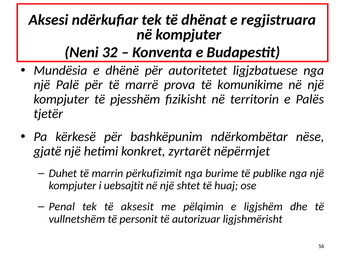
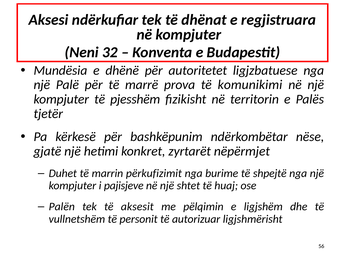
komunikime: komunikime -> komunikimi (250, 85)
publike: publike -> shpejtë (270, 174)
uebsajtit: uebsajtit -> pajisjeve (124, 186)
Penal: Penal -> Palën (62, 207)
